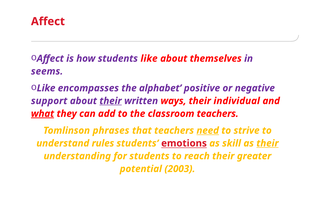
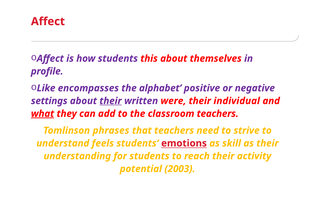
students like: like -> this (149, 59)
seems: seems -> profile (47, 71)
support: support -> settings (49, 101)
ways: ways -> were (173, 101)
need underline: present -> none (208, 131)
rules: rules -> feels (103, 143)
their underline: present -> none (267, 143)
greater: greater -> activity (254, 156)
